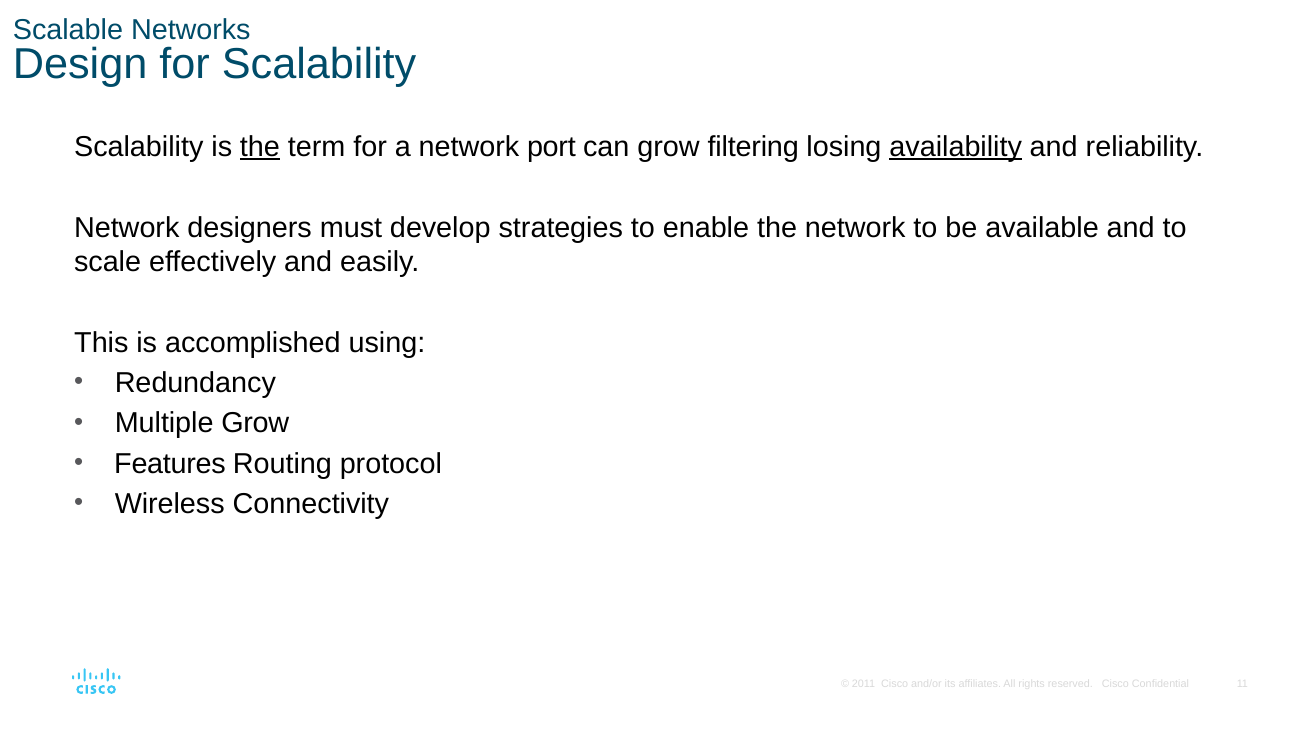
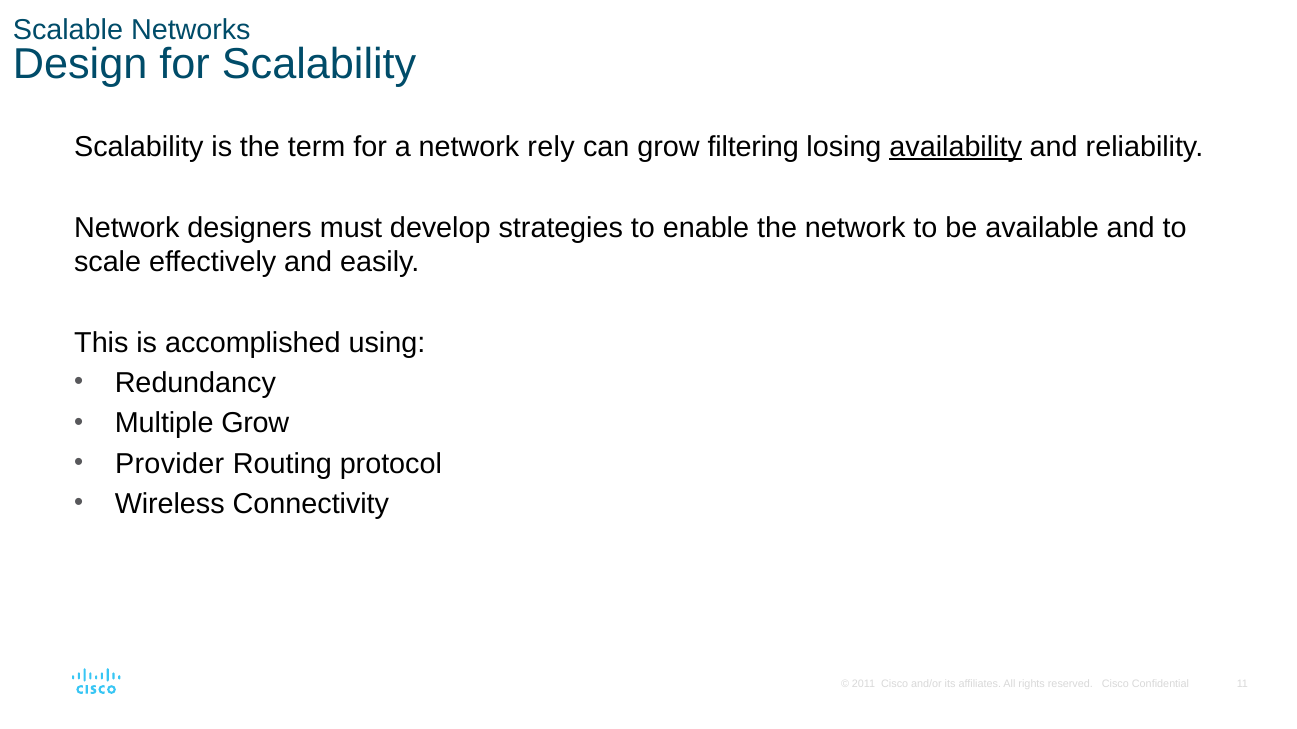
the underline: present -> none (260, 147)
port: port -> rely (551, 147)
Features: Features -> Provider (170, 464)
